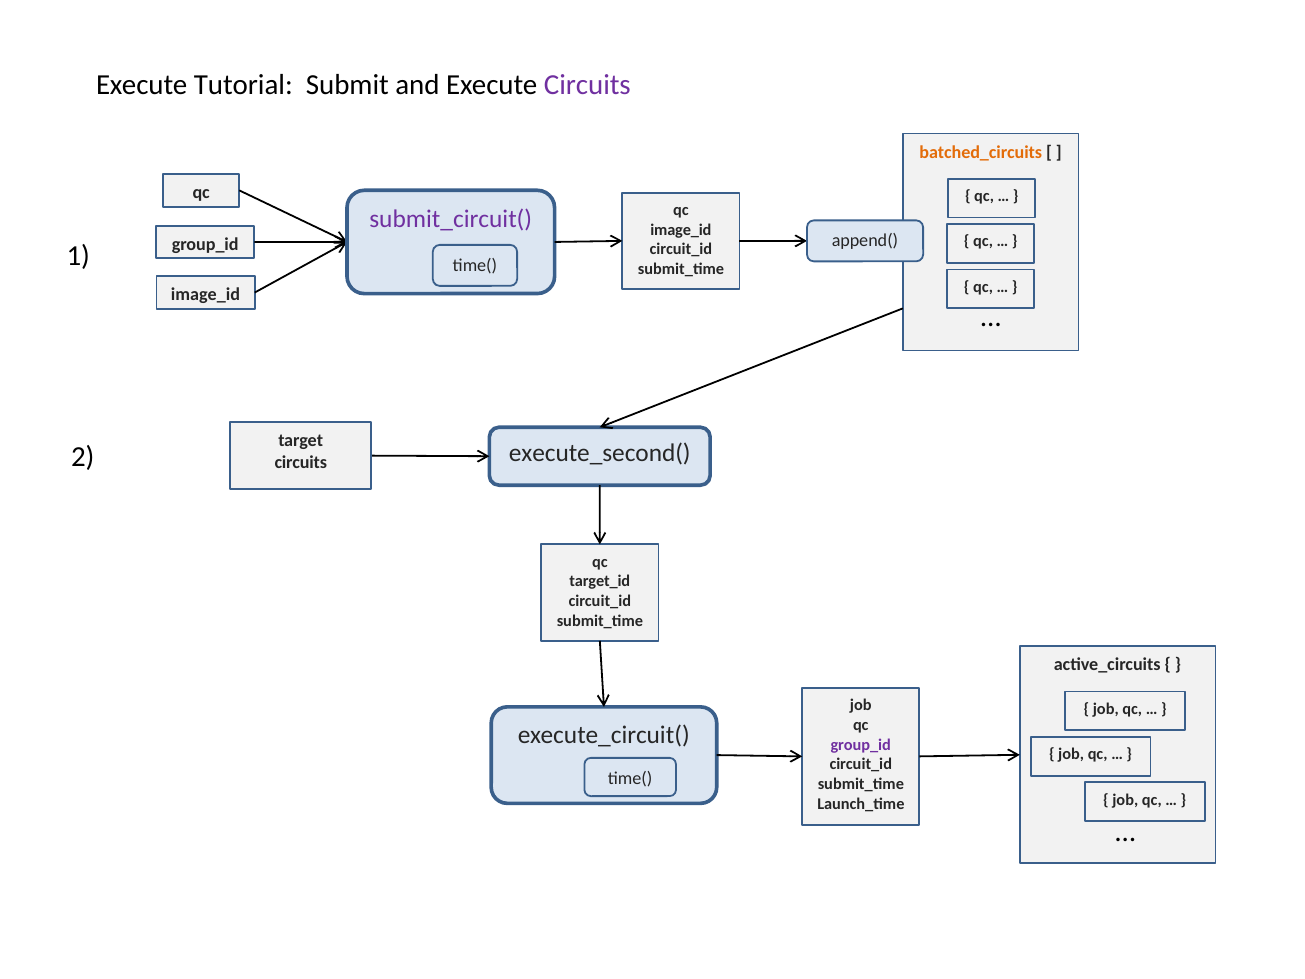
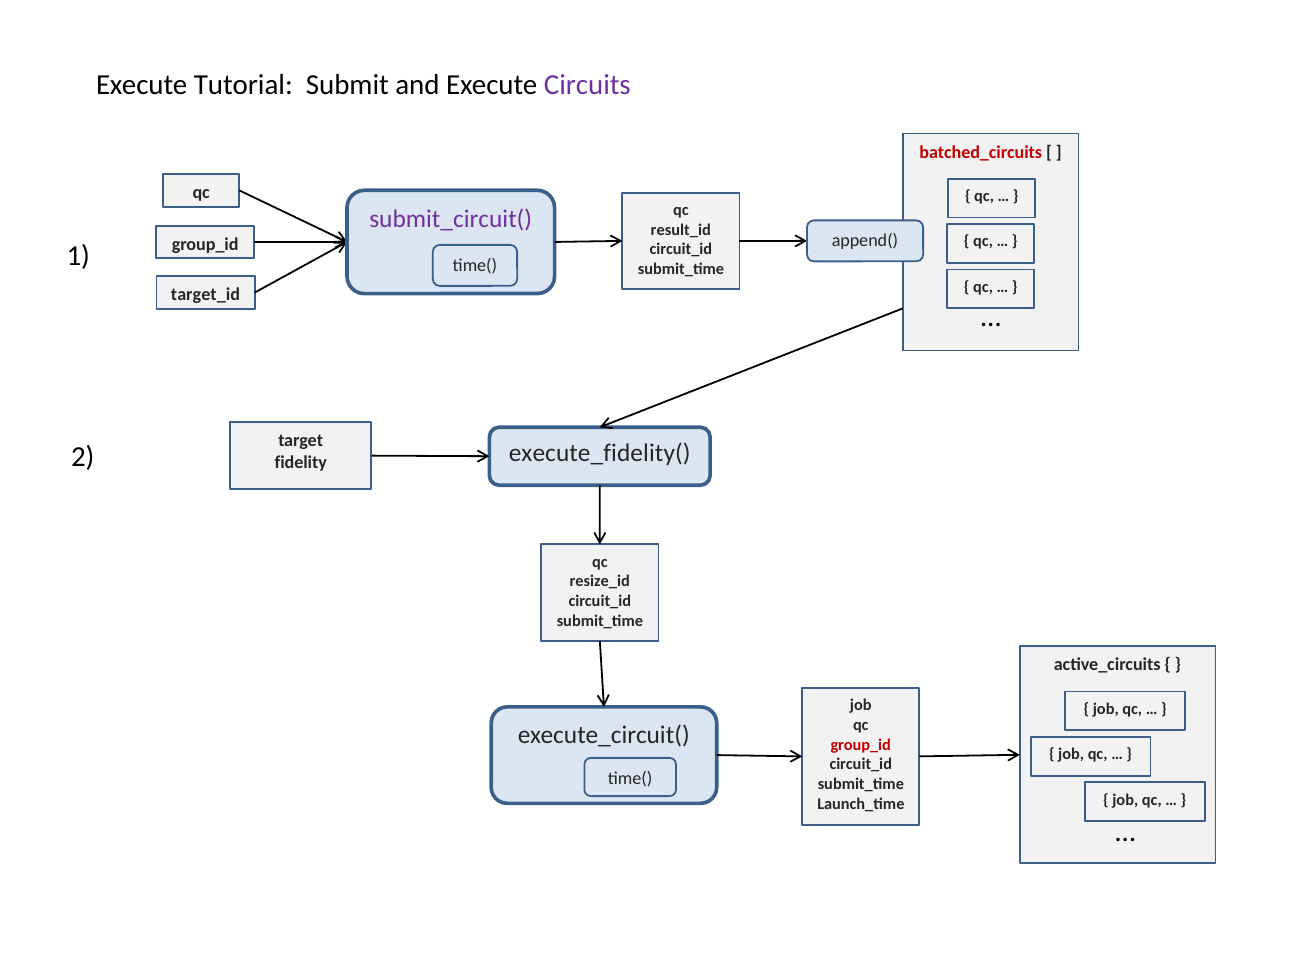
batched_circuits colour: orange -> red (981, 152)
image_id: image_id -> result_id (681, 230)
image_id: image_id -> target_id (205, 295)
execute_second(: execute_second( -> execute_fidelity( (600, 453)
circuits: circuits -> fidelity (301, 462)
target_id: target_id -> resize_id (600, 581)
group_id colour: purple -> red (861, 745)
